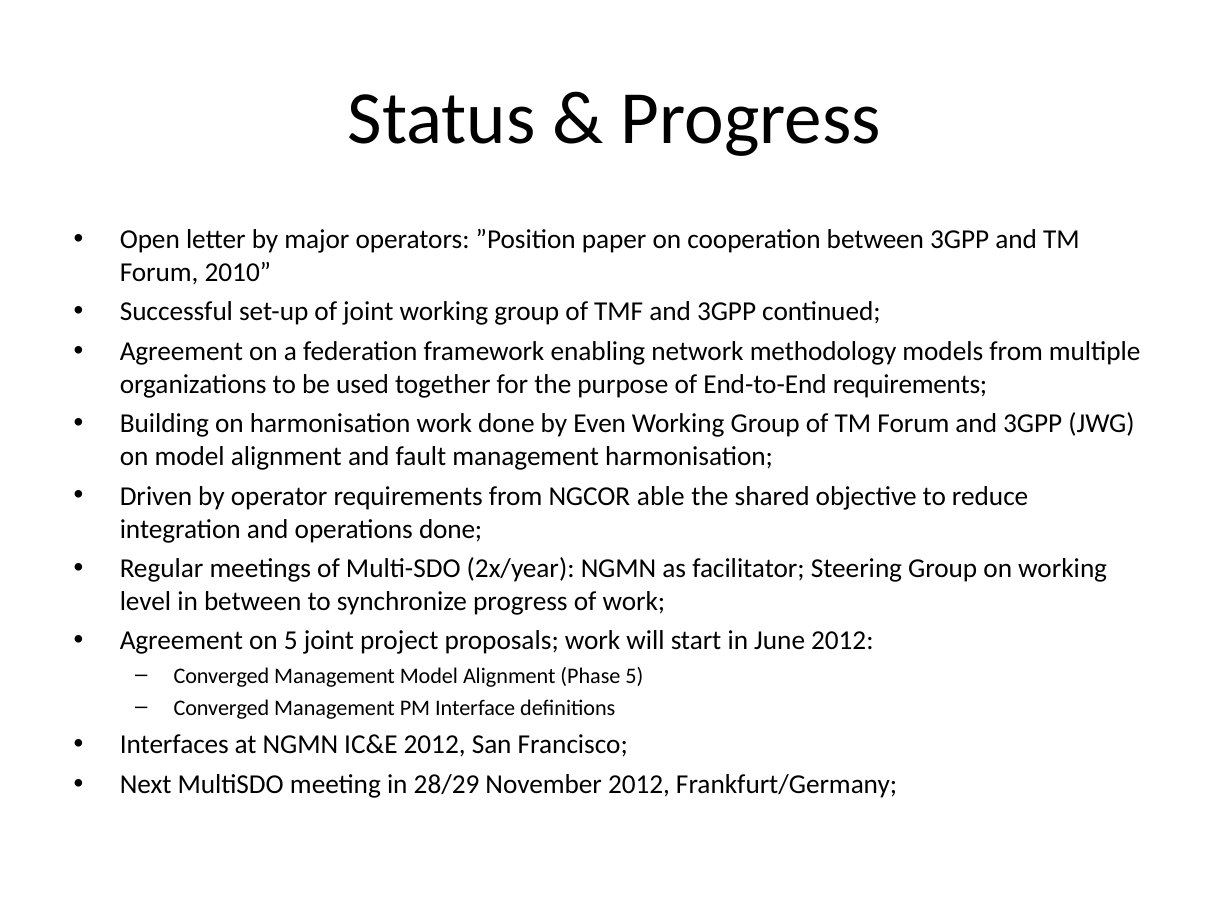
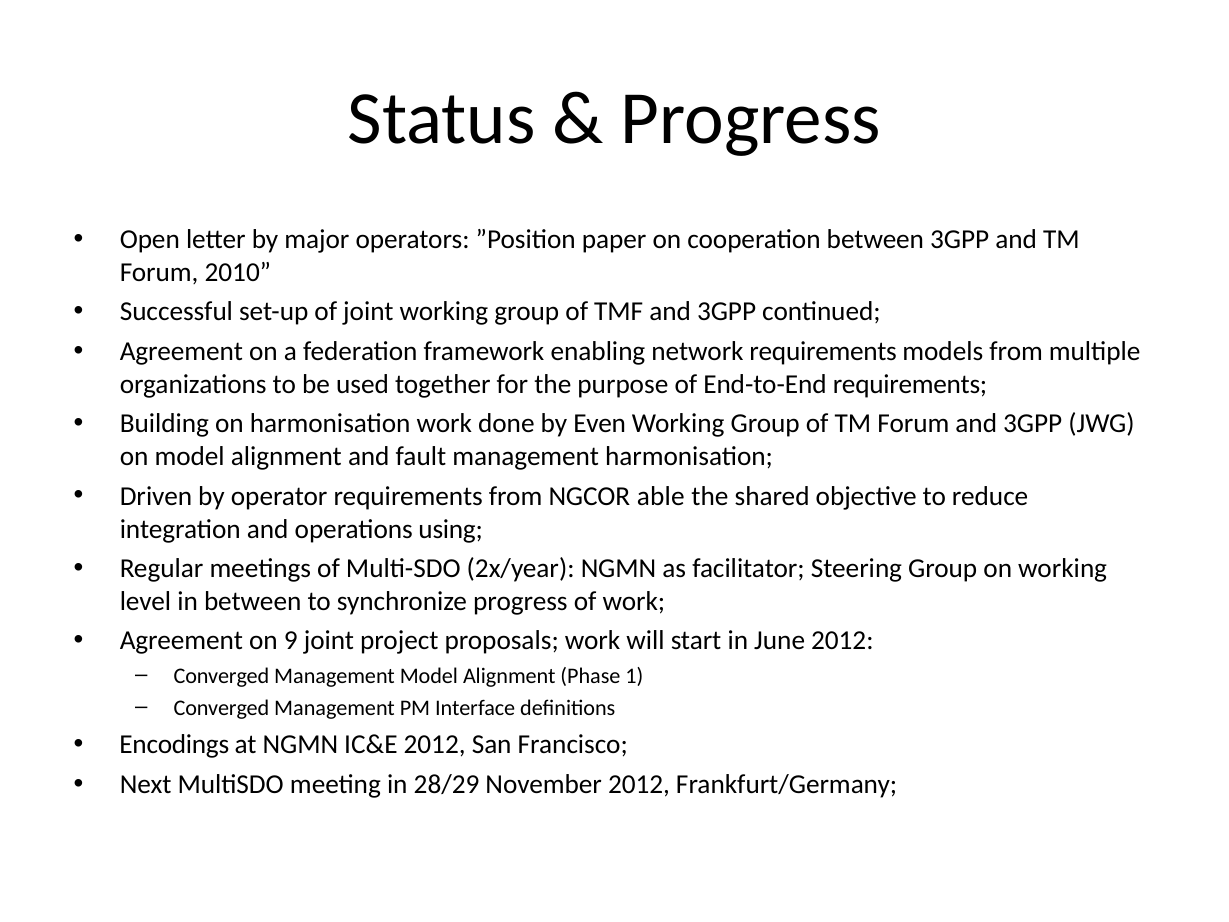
network methodology: methodology -> requirements (823, 351)
operations done: done -> using (451, 529)
on 5: 5 -> 9 (291, 641)
Phase 5: 5 -> 1 (634, 676)
Interfaces: Interfaces -> Encodings (174, 745)
